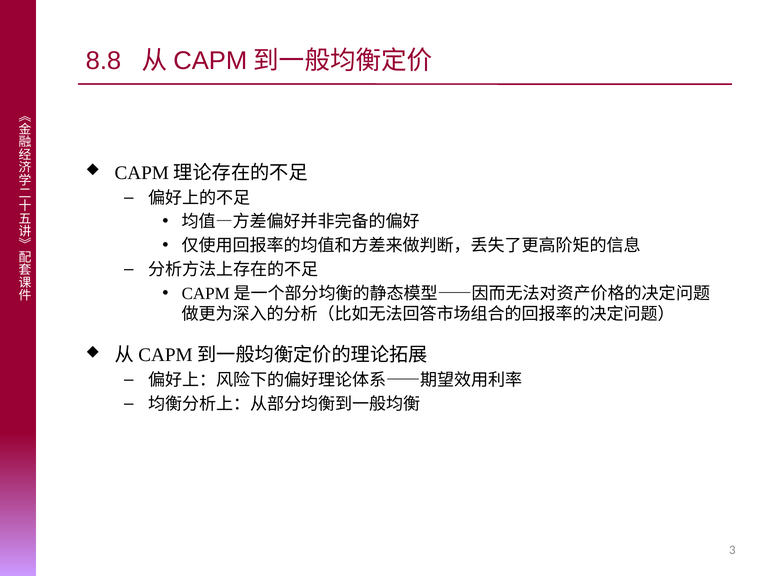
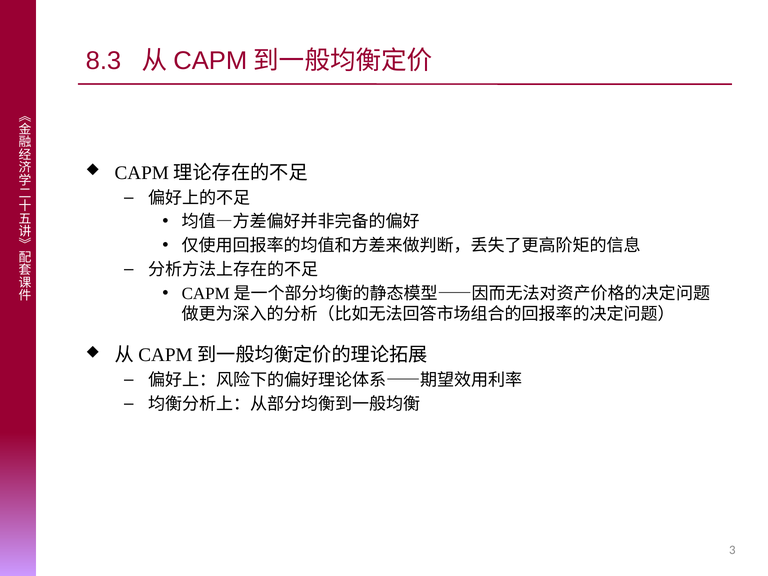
8.8: 8.8 -> 8.3 (103, 61)
